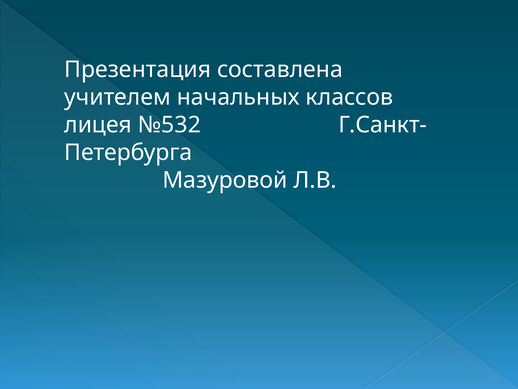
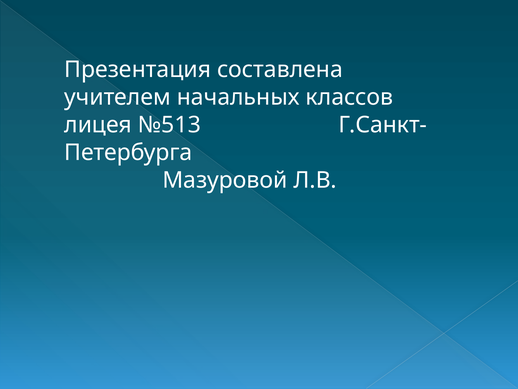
№532: №532 -> №513 (169, 125)
